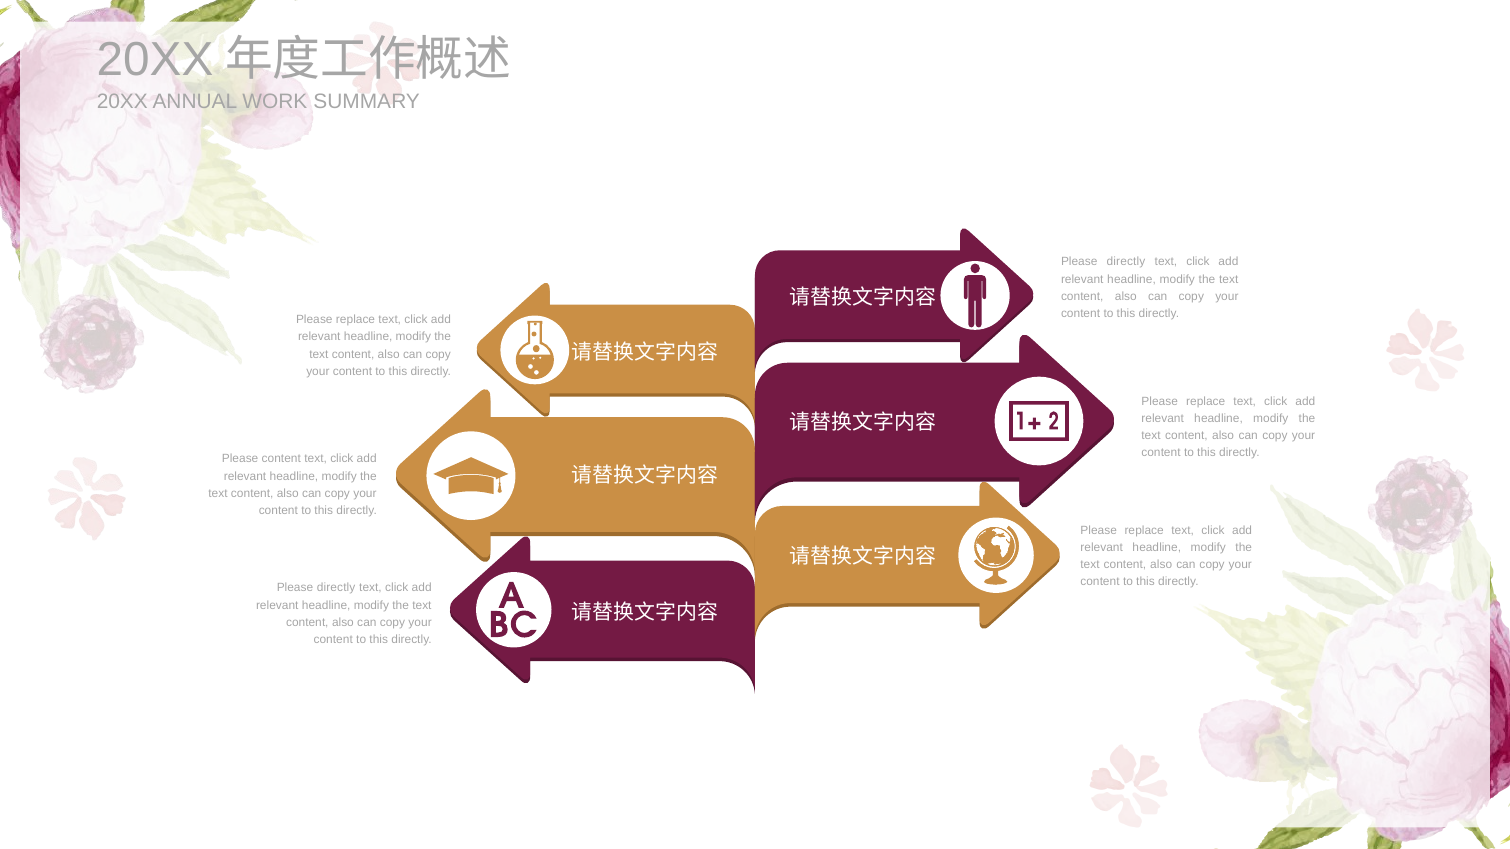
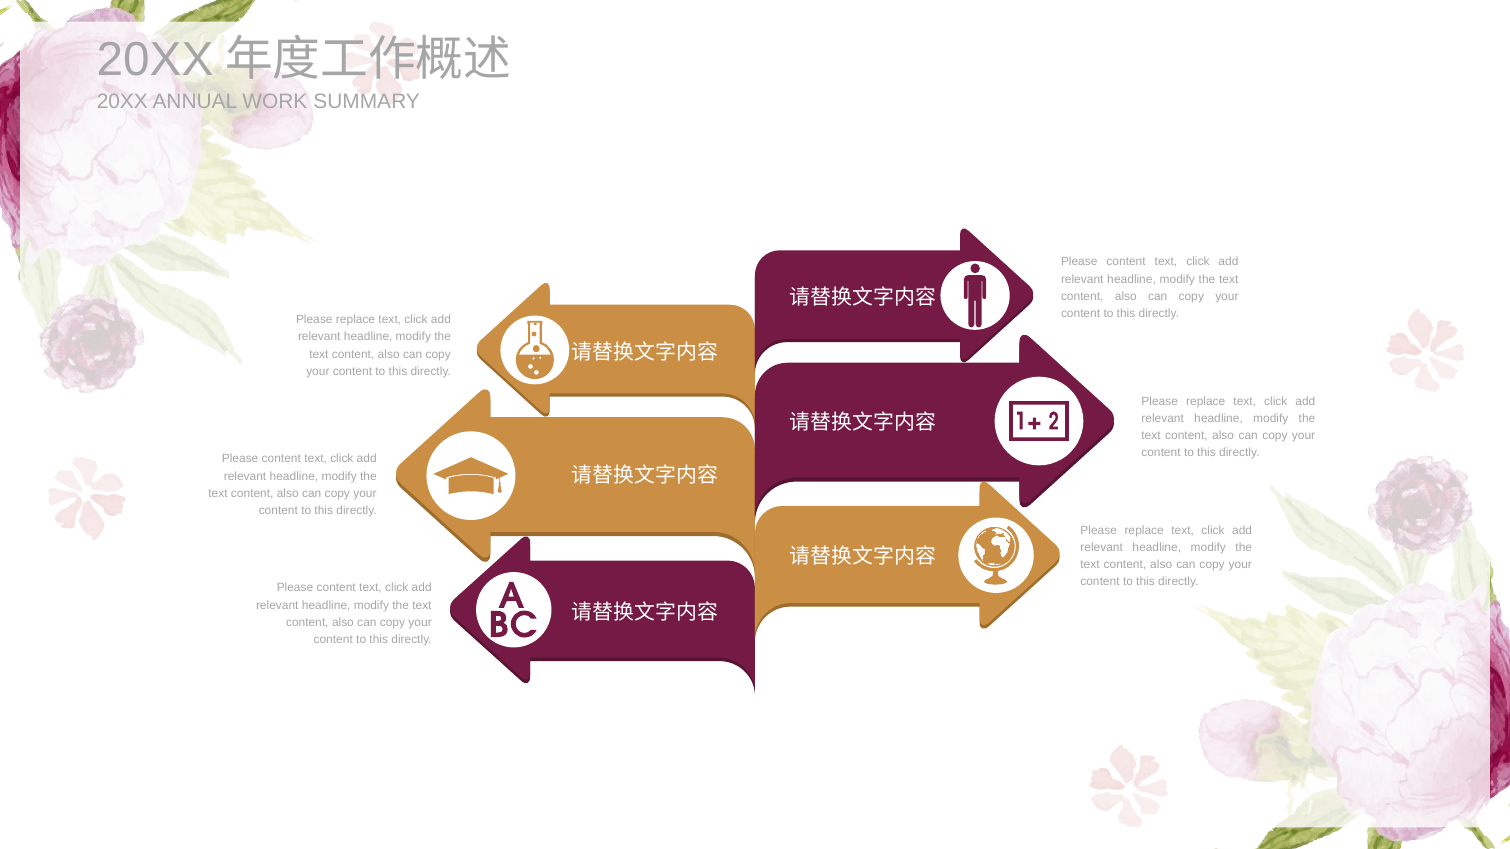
directly: directly -> content (1126, 262)
directly: directly -> content (336, 588)
